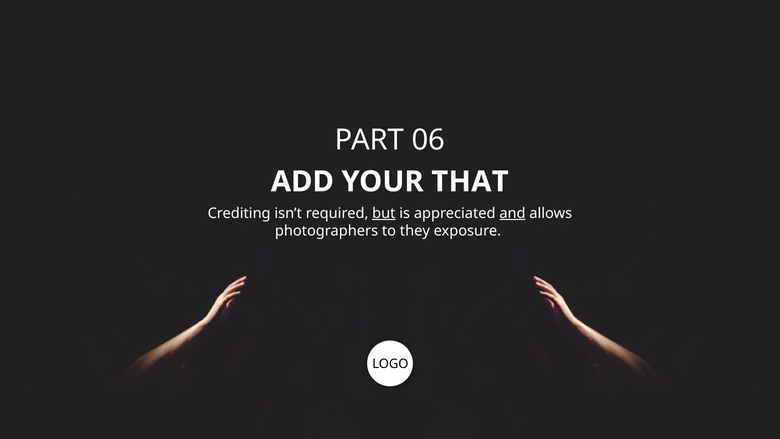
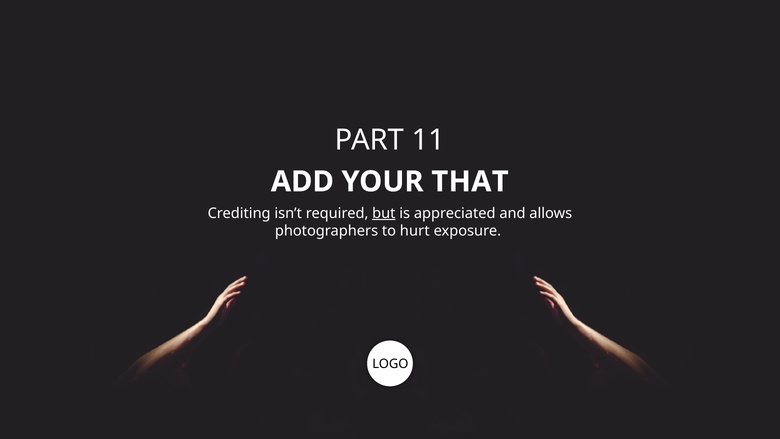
06: 06 -> 11 (428, 140)
and underline: present -> none (512, 213)
they: they -> hurt (415, 231)
